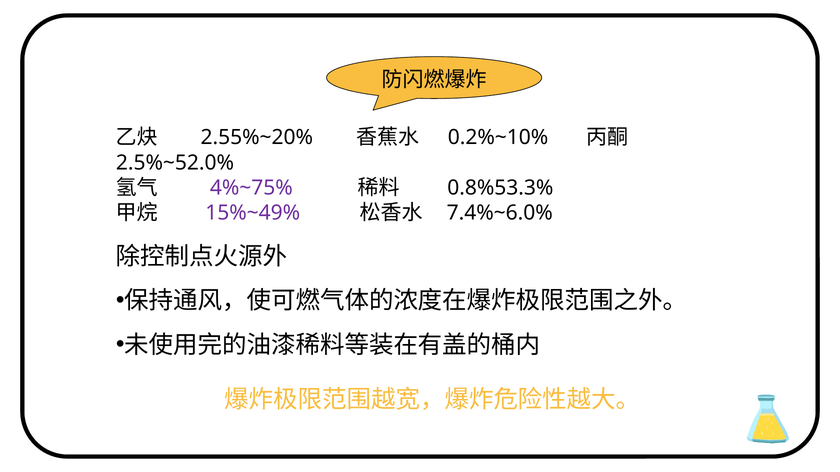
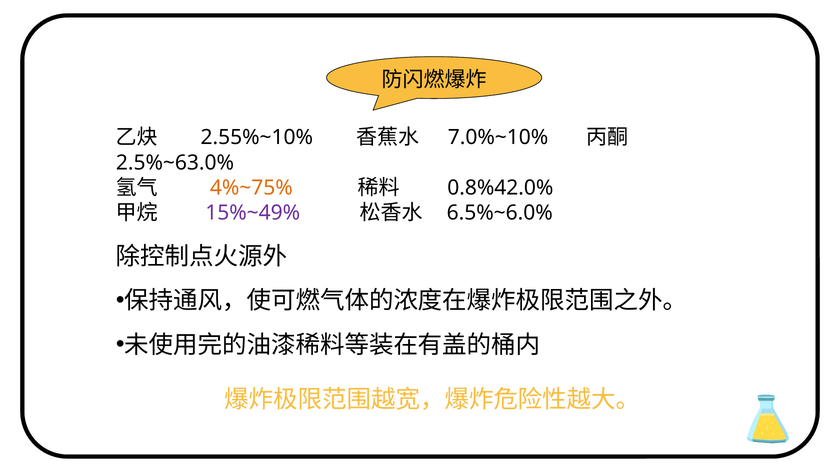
2.55%~20%: 2.55%~20% -> 2.55%~10% (257, 138)
0.2%~10%: 0.2%~10% -> 7.0%~10% (498, 138)
2.5%~52.0%: 2.5%~52.0% -> 2.5%~63.0% (175, 163)
4%~75% colour: purple -> orange (251, 188)
0.8%53.3%: 0.8%53.3% -> 0.8%42.0% (500, 188)
7.4%~6.0%: 7.4%~6.0% -> 6.5%~6.0% (500, 213)
